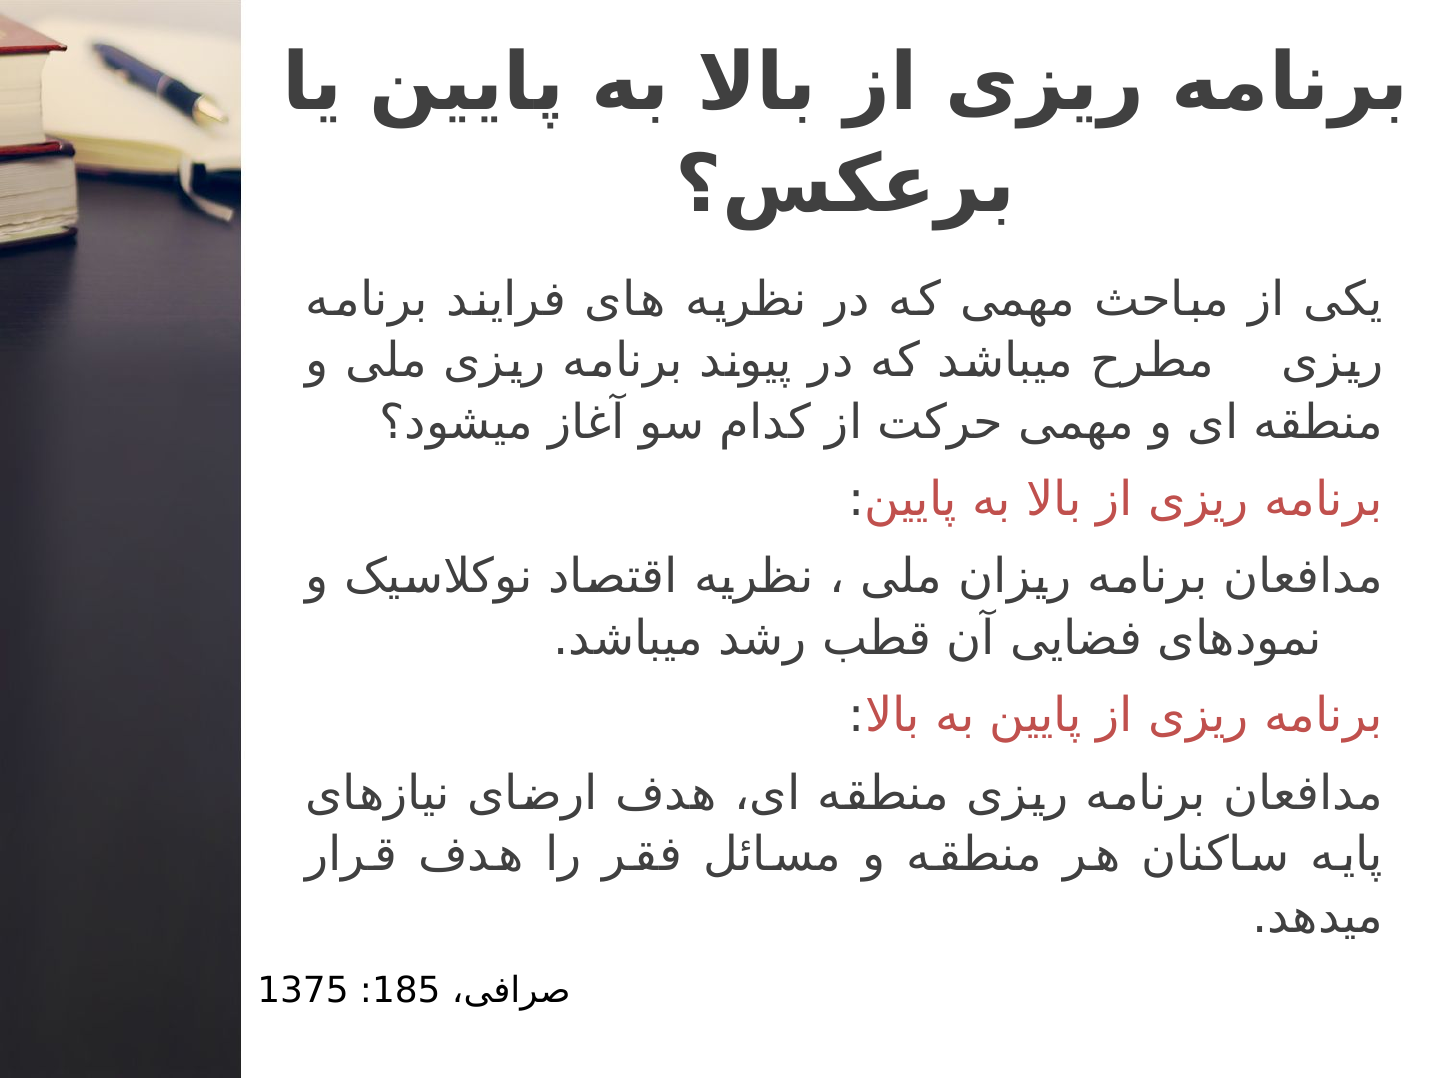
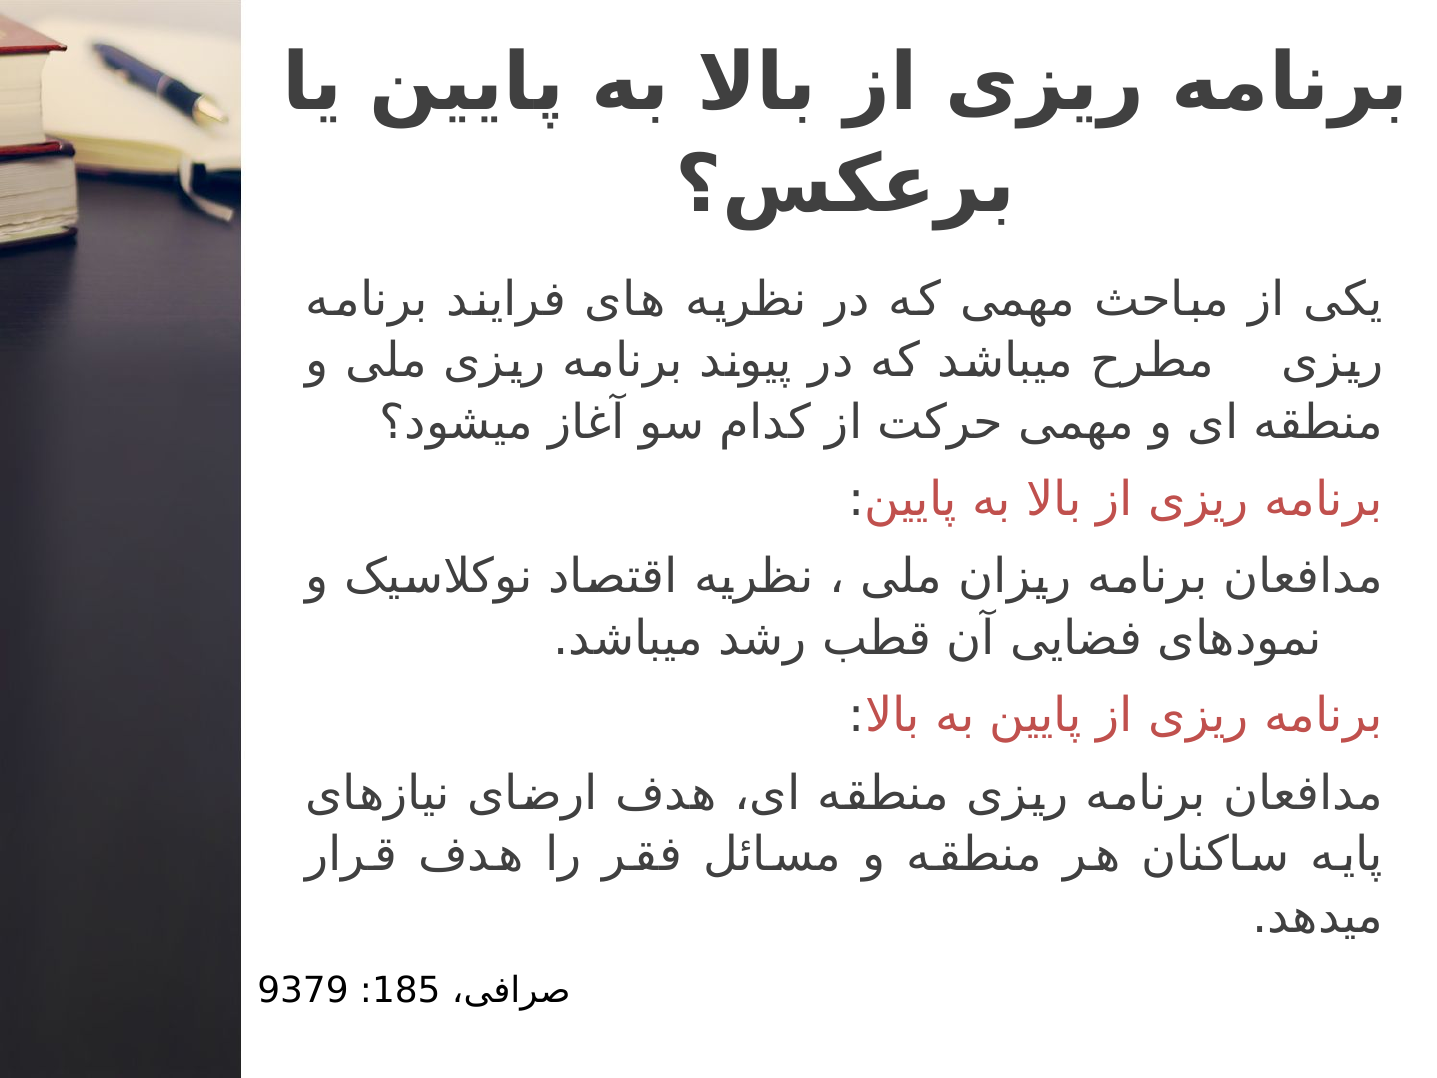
1375: 1375 -> 9379 (303, 991)
